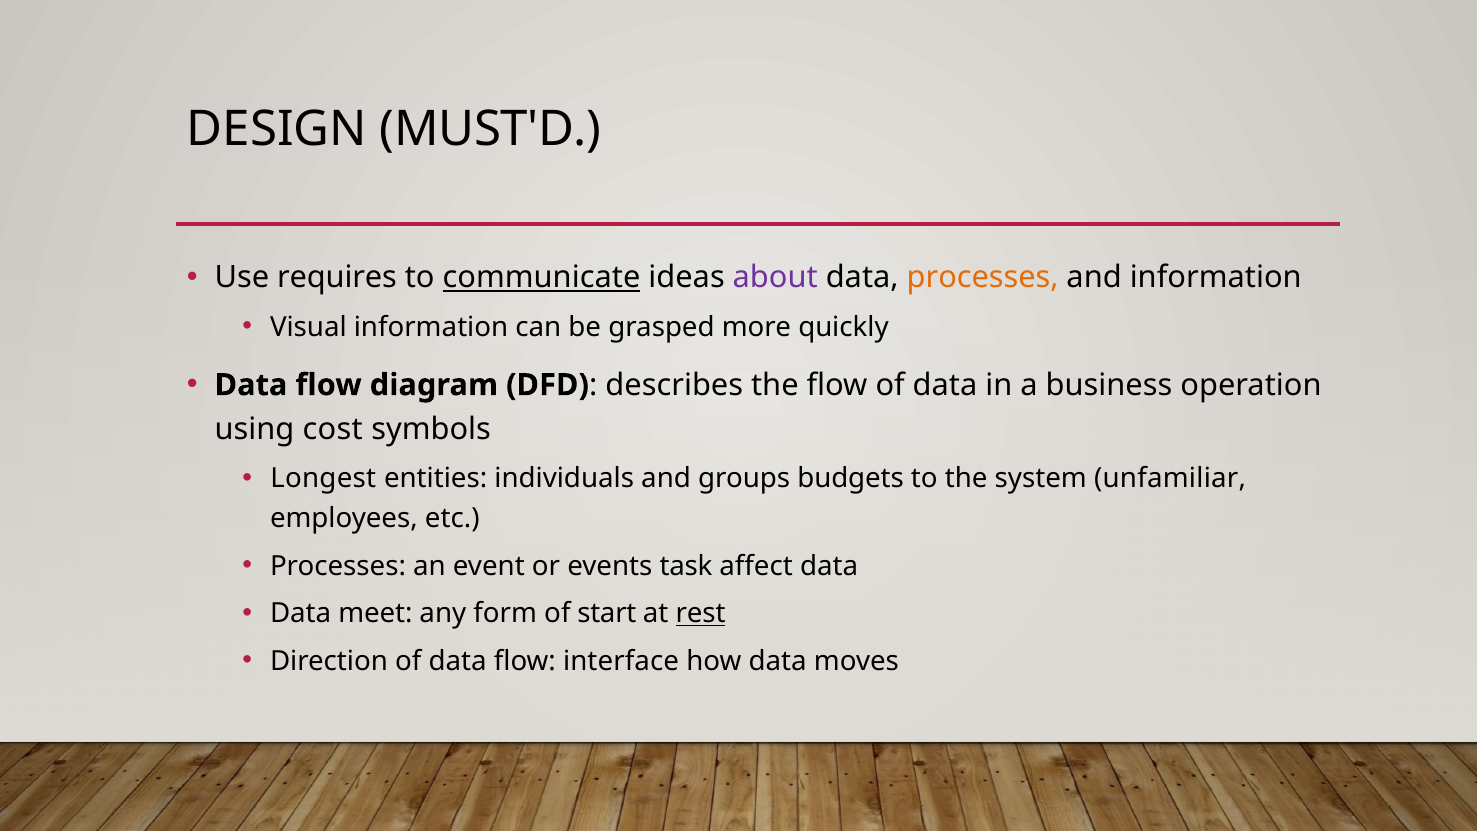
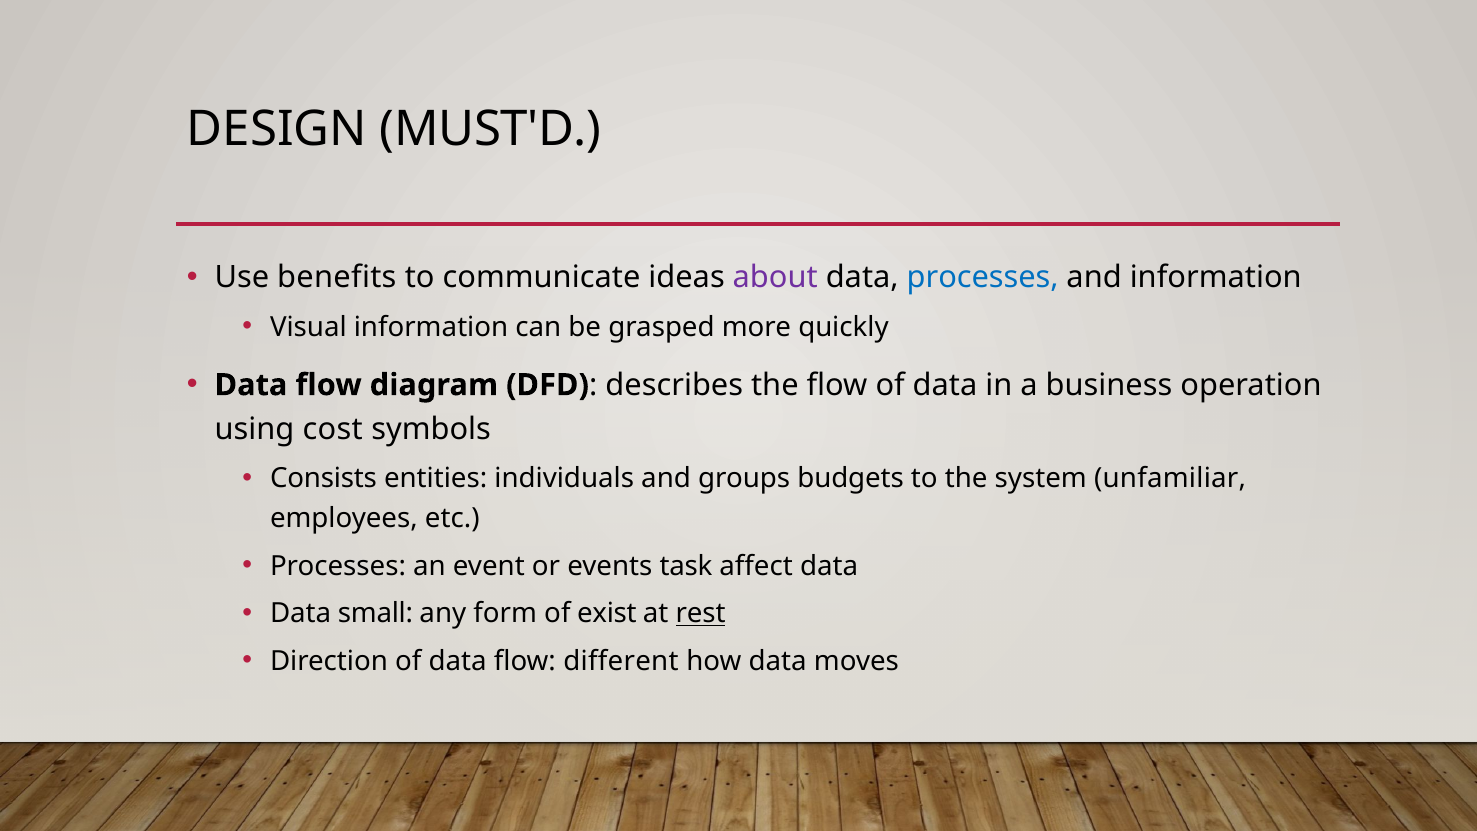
requires: requires -> benefits (337, 278)
communicate underline: present -> none (541, 278)
processes colour: orange -> blue (983, 278)
Longest: Longest -> Consists (323, 478)
meet: meet -> small (375, 613)
start: start -> exist (607, 613)
interface: interface -> different (621, 661)
